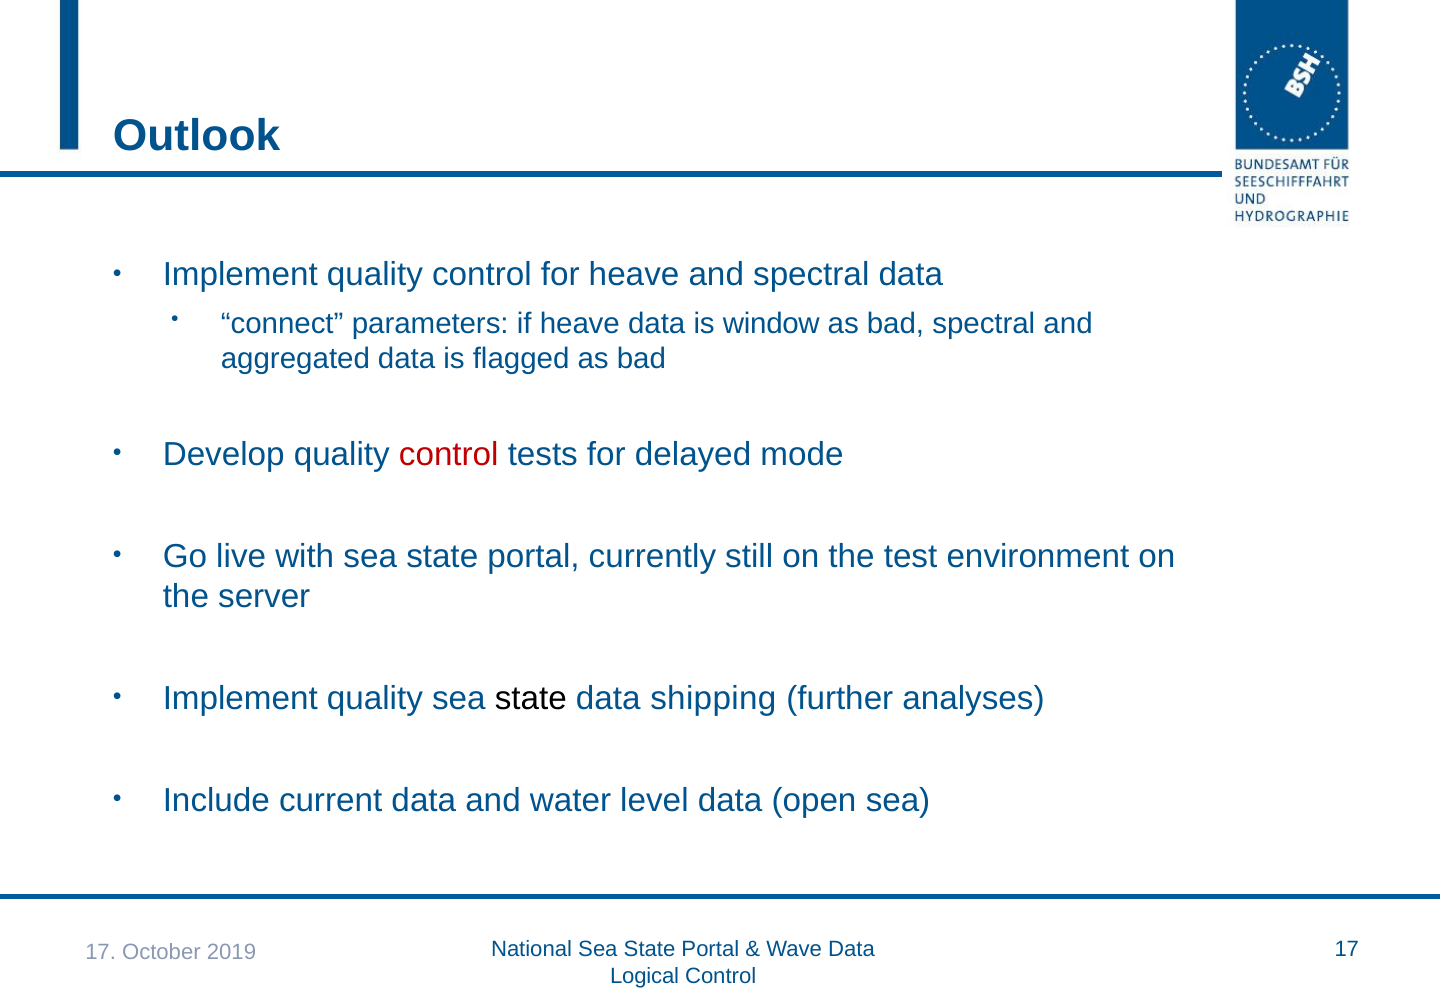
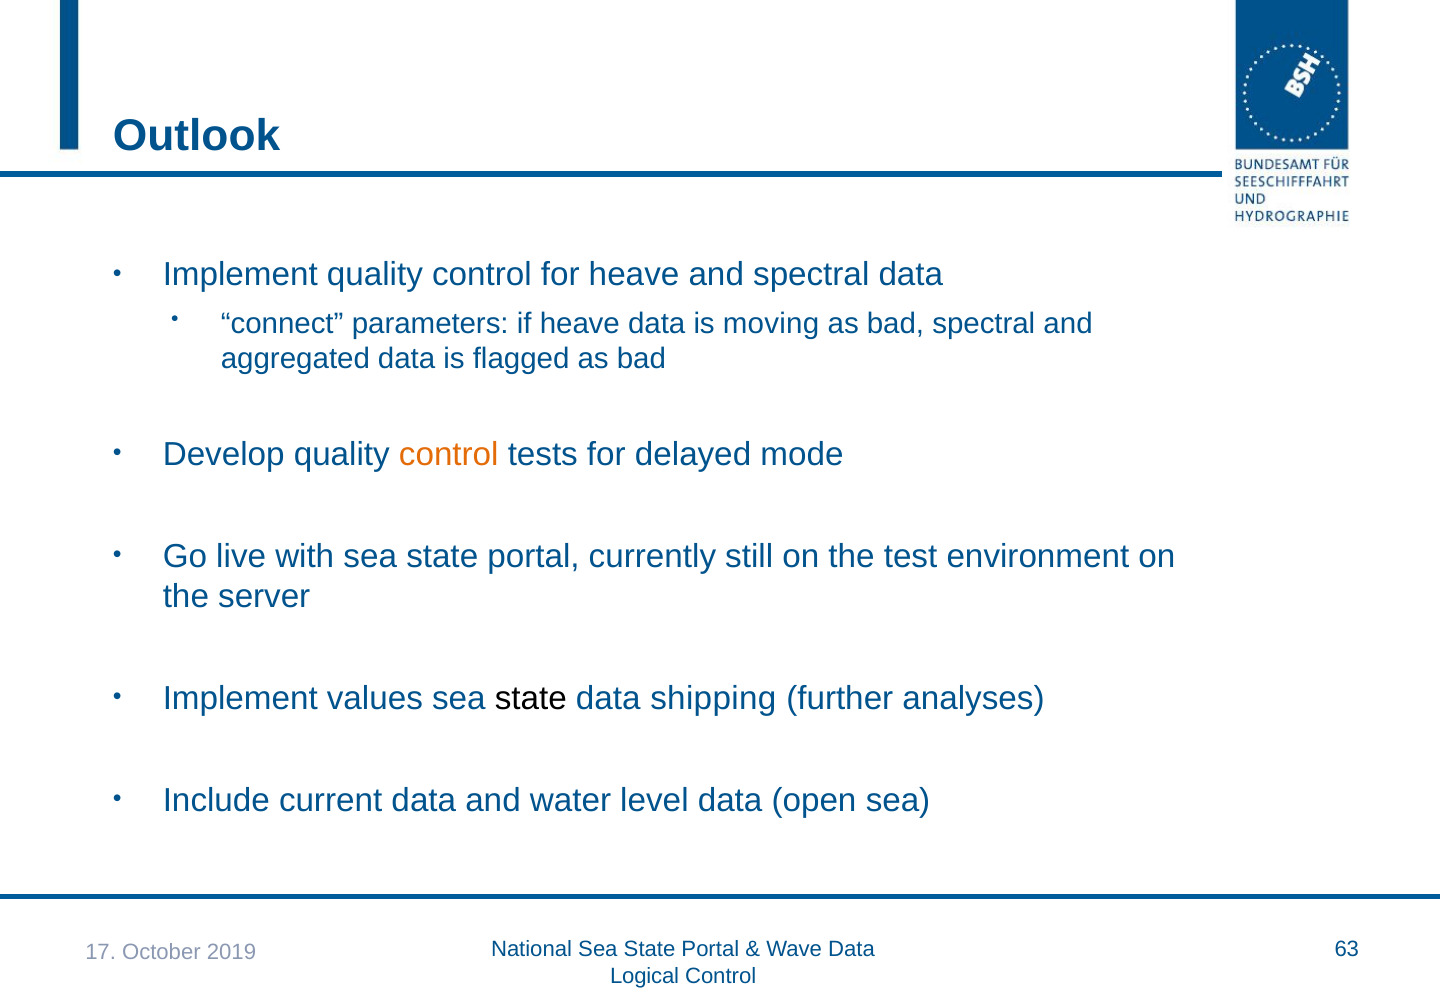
window: window -> moving (771, 323)
control colour: red -> orange (449, 454)
quality: quality -> values (375, 698)
2019 17: 17 -> 63 (1347, 949)
